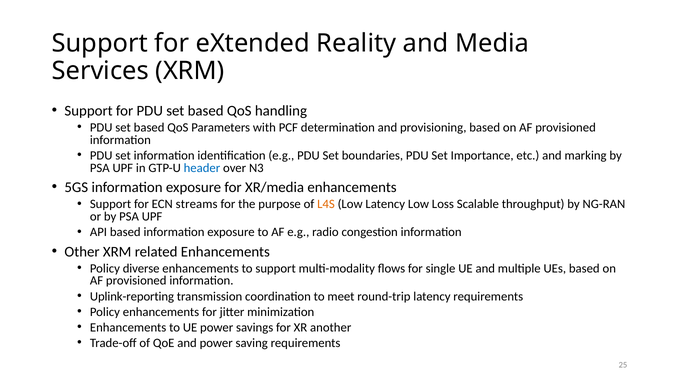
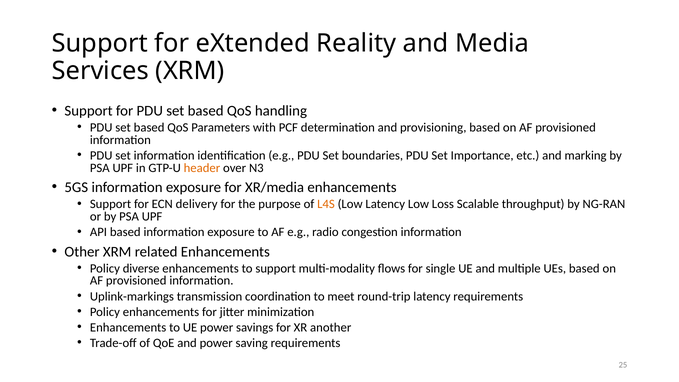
header colour: blue -> orange (202, 168)
streams: streams -> delivery (197, 204)
Uplink-reporting: Uplink-reporting -> Uplink-markings (132, 296)
